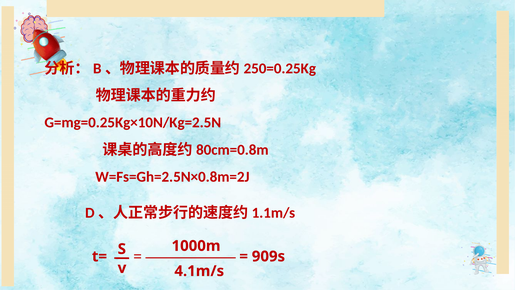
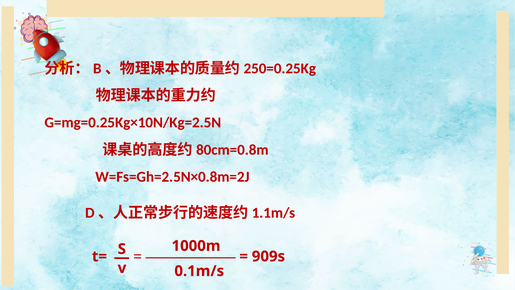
4.1m/s: 4.1m/s -> 0.1m/s (199, 271)
